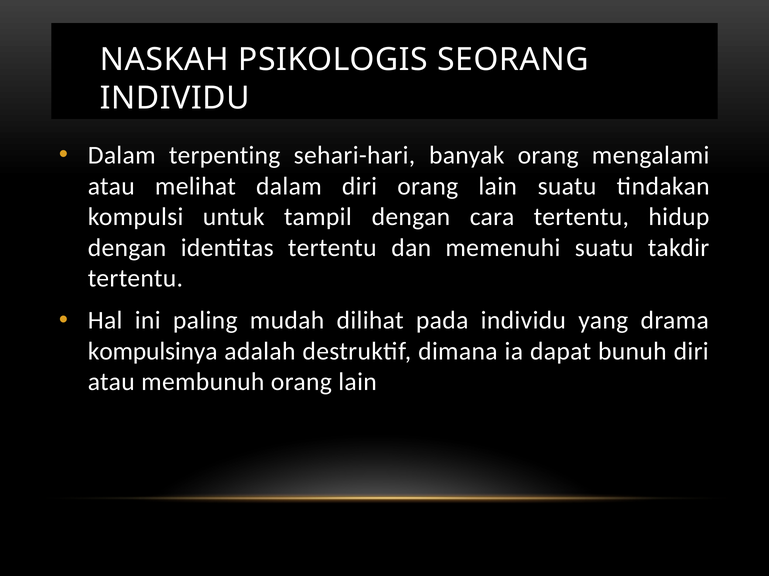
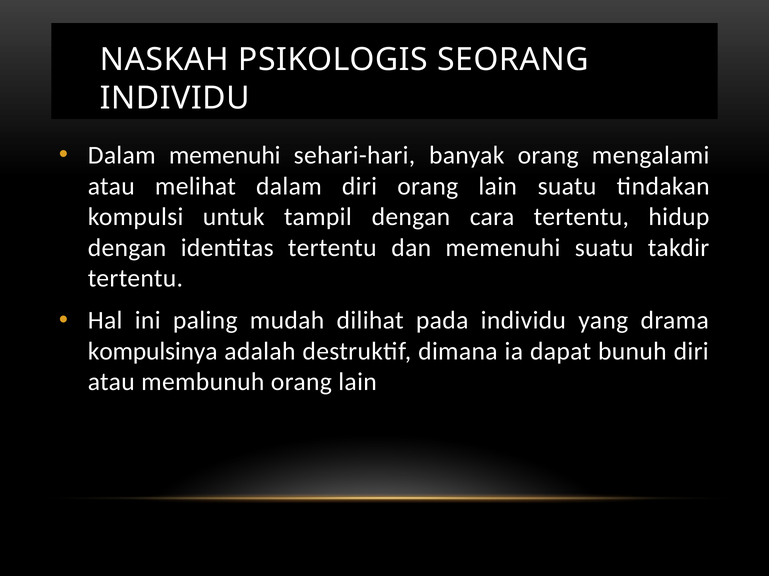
Dalam terpenting: terpenting -> memenuhi (225, 156)
